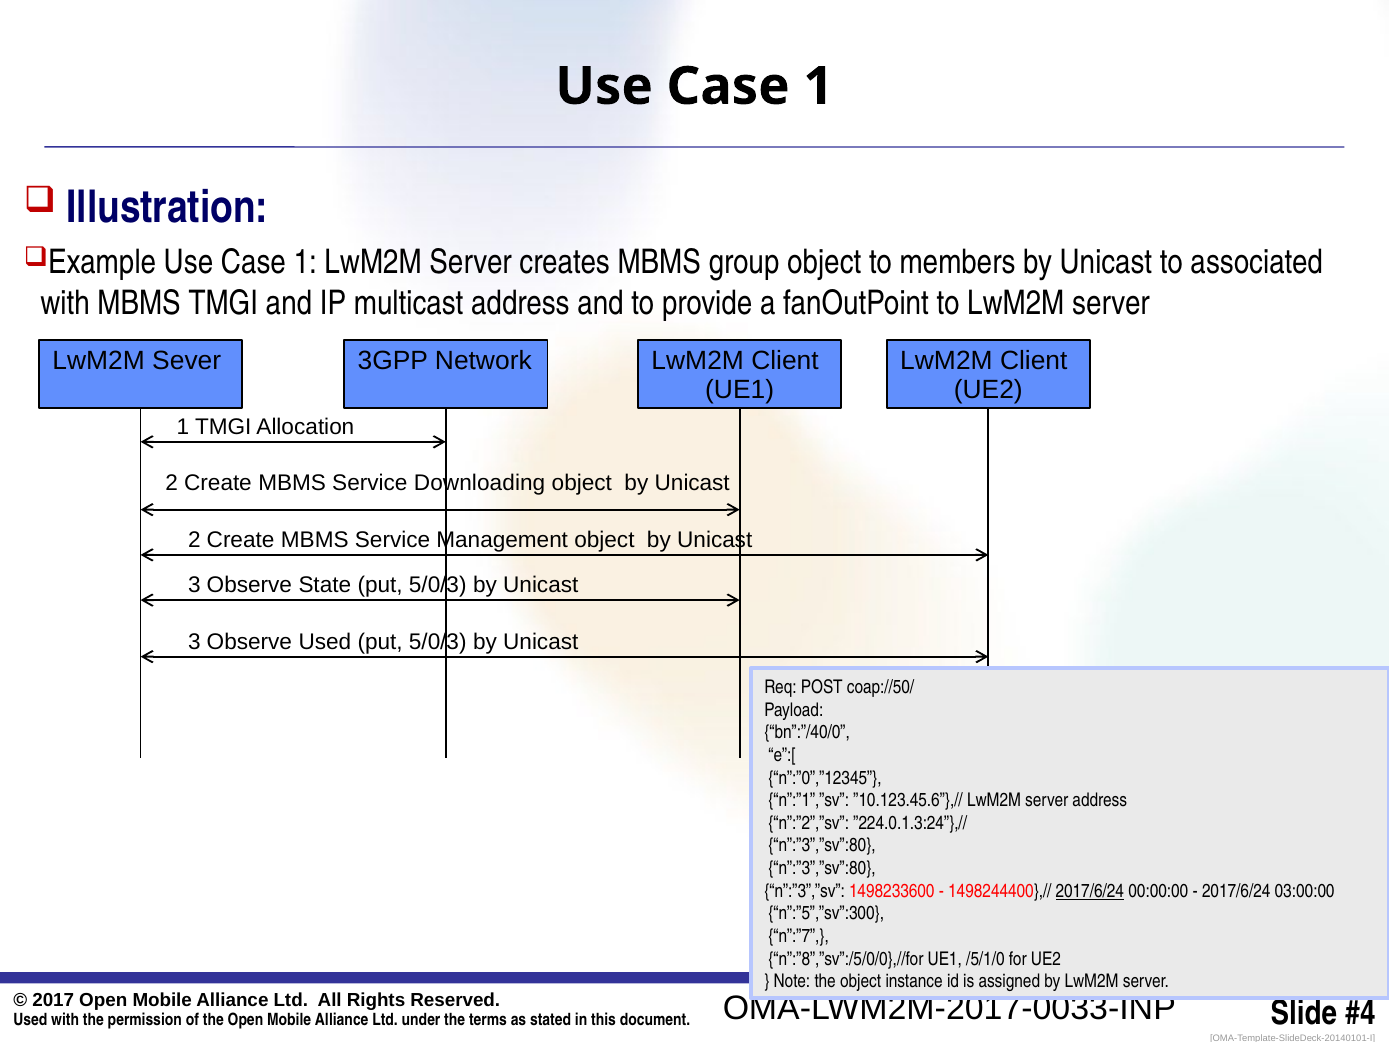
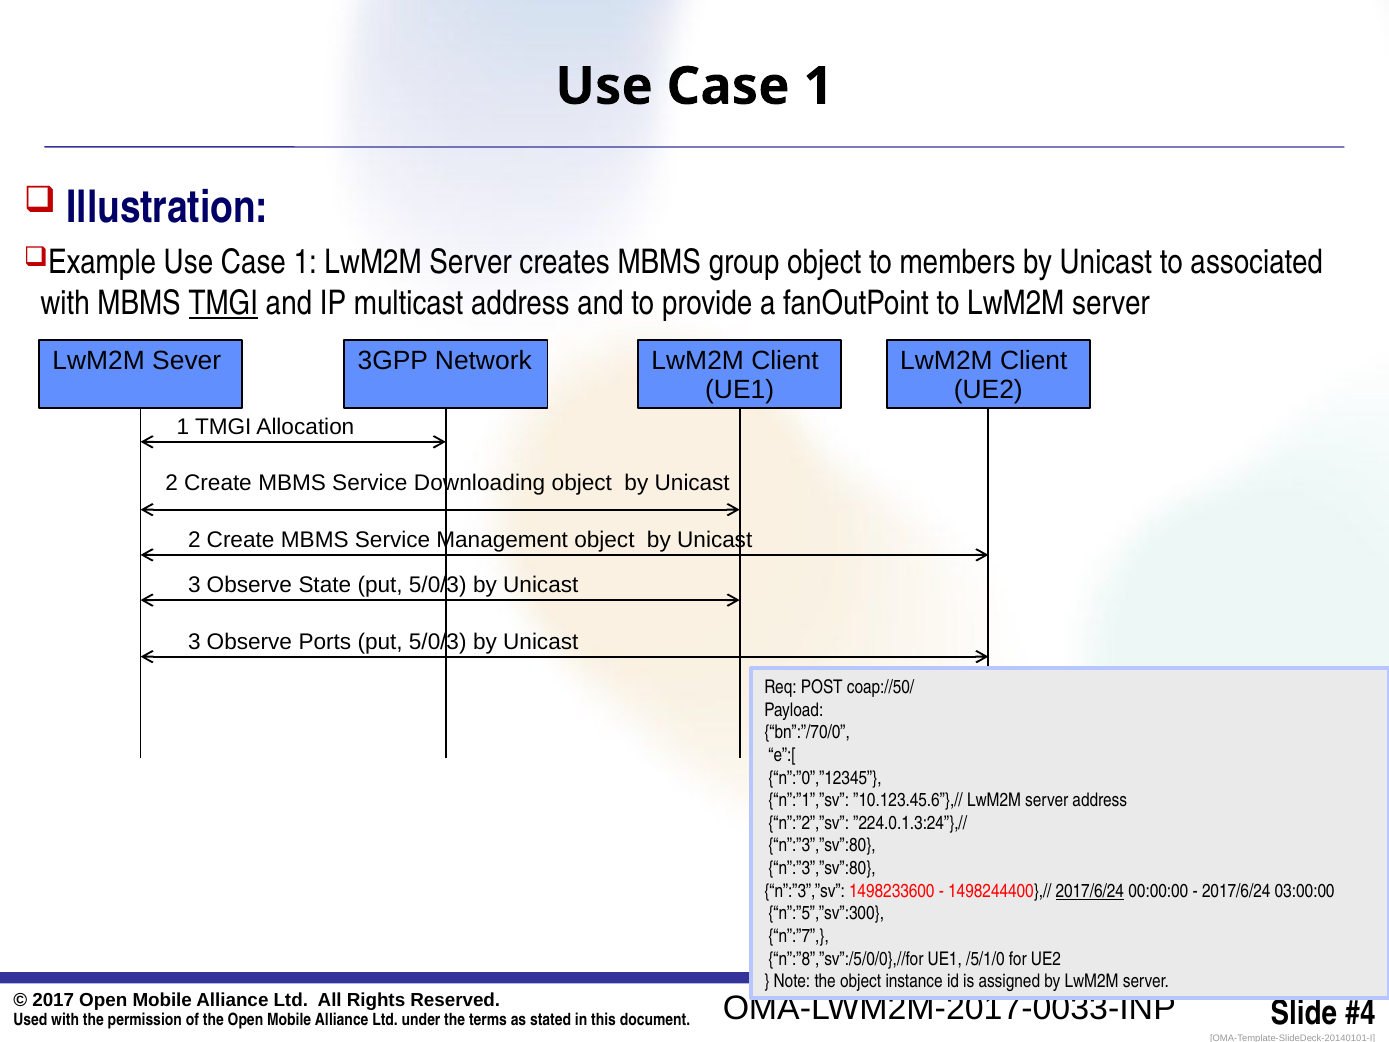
TMGI underline: none -> present (223, 303)
Observe Used: Used -> Ports (325, 642)
bn”:”/40/0: bn”:”/40/0 -> bn”:”/70/0 (807, 732)
